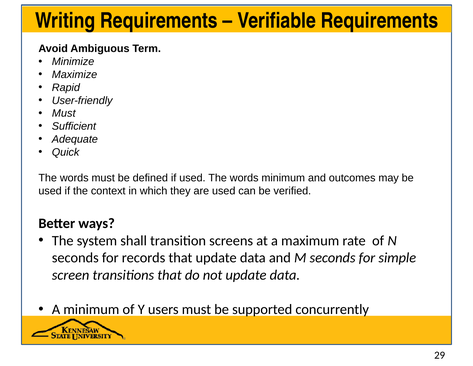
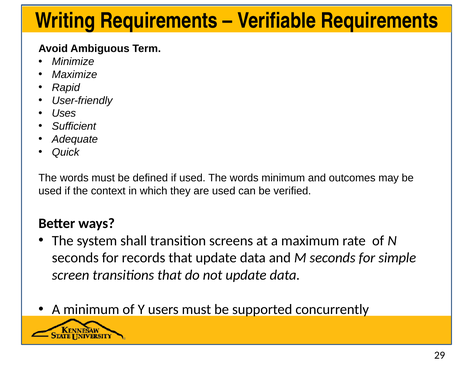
Must: Must -> Uses (64, 113)
